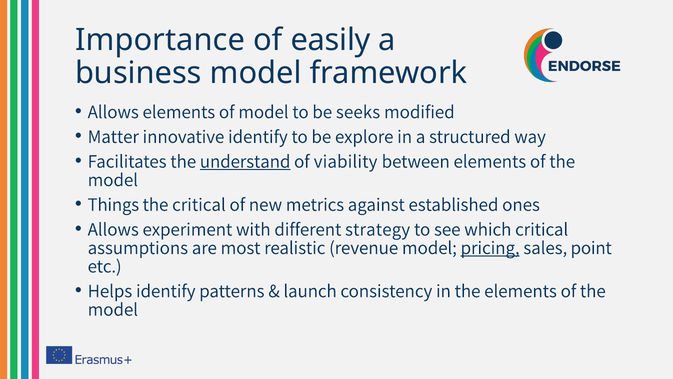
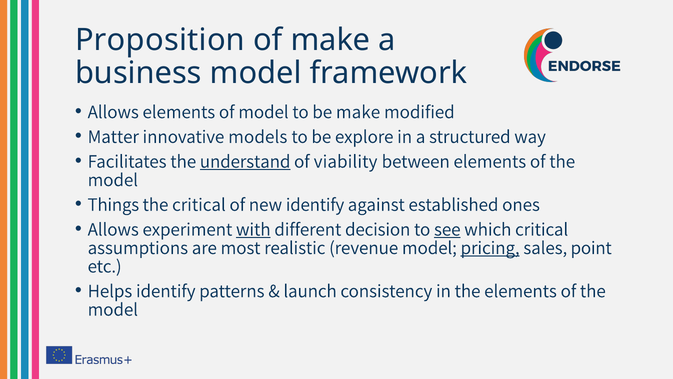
Importance: Importance -> Proposition (160, 40)
of easily: easily -> make (330, 40)
be seeks: seeks -> make (358, 112)
innovative identify: identify -> models (258, 136)
new metrics: metrics -> identify (315, 204)
with underline: none -> present (253, 229)
strategy: strategy -> decision (378, 229)
see underline: none -> present (447, 229)
